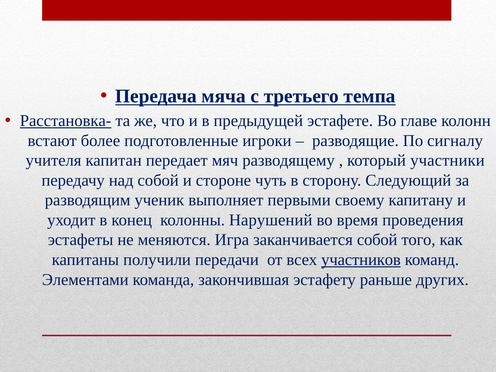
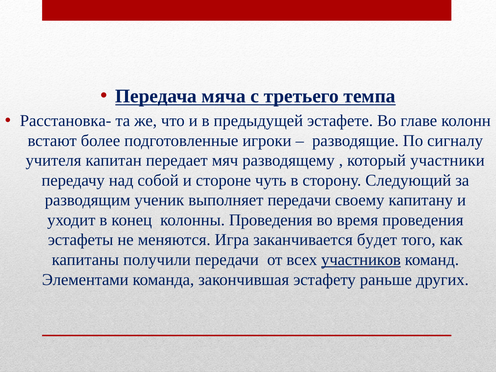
Расстановка- underline: present -> none (66, 121)
выполняет первыми: первыми -> передачи (299, 200)
колонны Нарушений: Нарушений -> Проведения (271, 220)
заканчивается собой: собой -> будет (377, 240)
